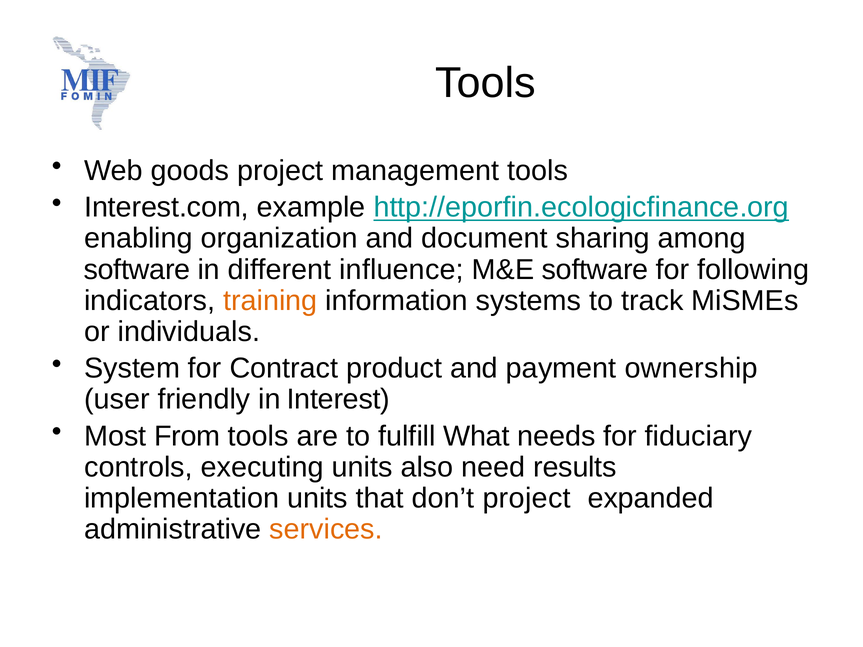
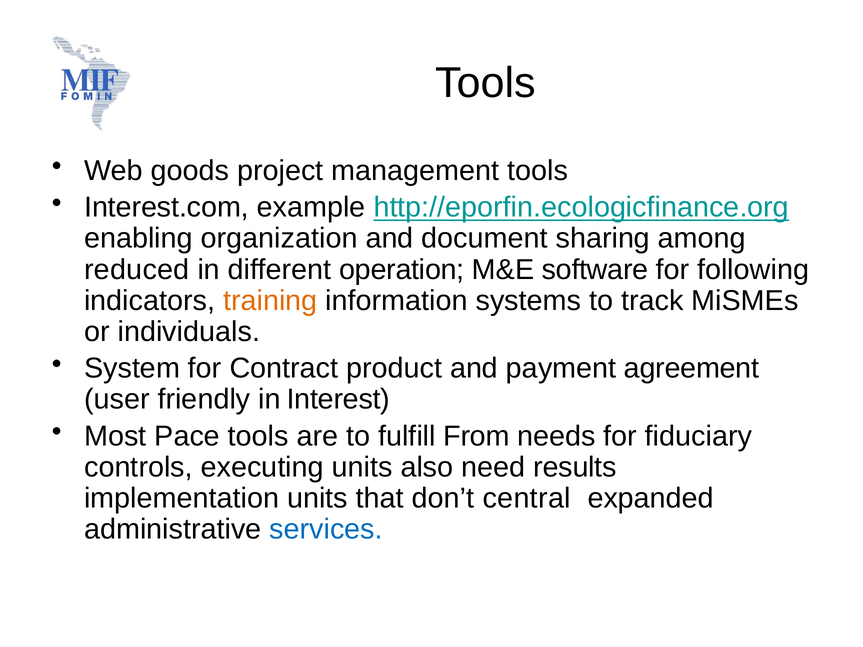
software: software -> reduced (137, 270)
influence: influence -> operation (402, 270)
ownership: ownership -> agreement (692, 369)
From: From -> Pace (187, 436)
What: What -> From (477, 436)
don’t project: project -> central (527, 498)
services colour: orange -> blue (326, 530)
